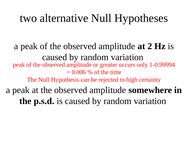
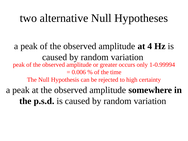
2: 2 -> 4 (150, 46)
